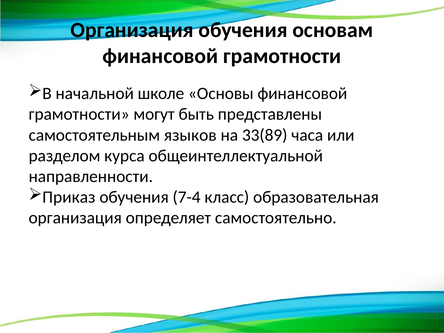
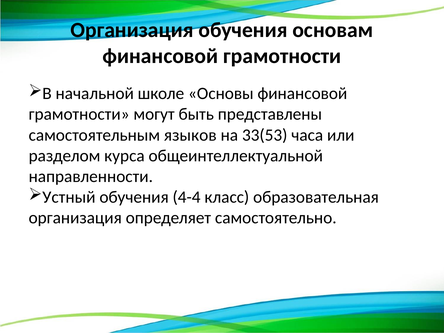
33(89: 33(89 -> 33(53 (265, 135)
Приказ: Приказ -> Устный (69, 197)
7-4: 7-4 -> 4-4 (187, 197)
